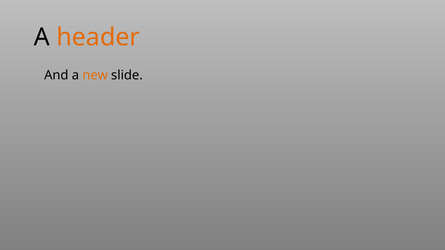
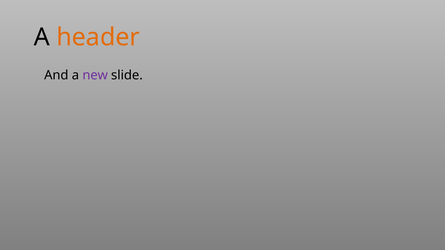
new colour: orange -> purple (95, 75)
